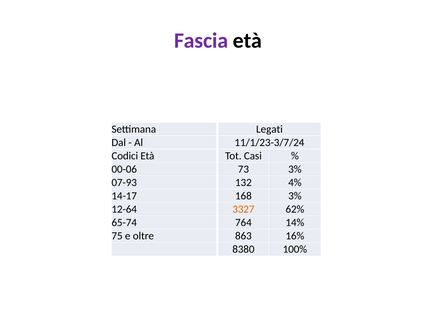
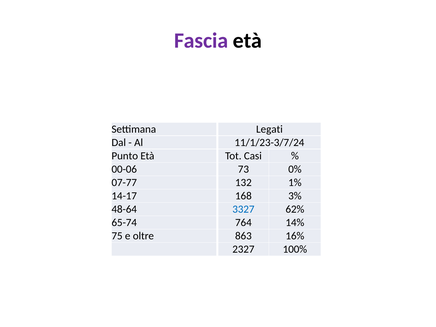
Codici: Codici -> Punto (125, 156)
73 3%: 3% -> 0% (295, 169)
07-93: 07-93 -> 07-77 (124, 183)
4%: 4% -> 1% (295, 183)
12-64: 12-64 -> 48-64 (124, 209)
3327 colour: orange -> blue (243, 209)
8380: 8380 -> 2327 (243, 249)
